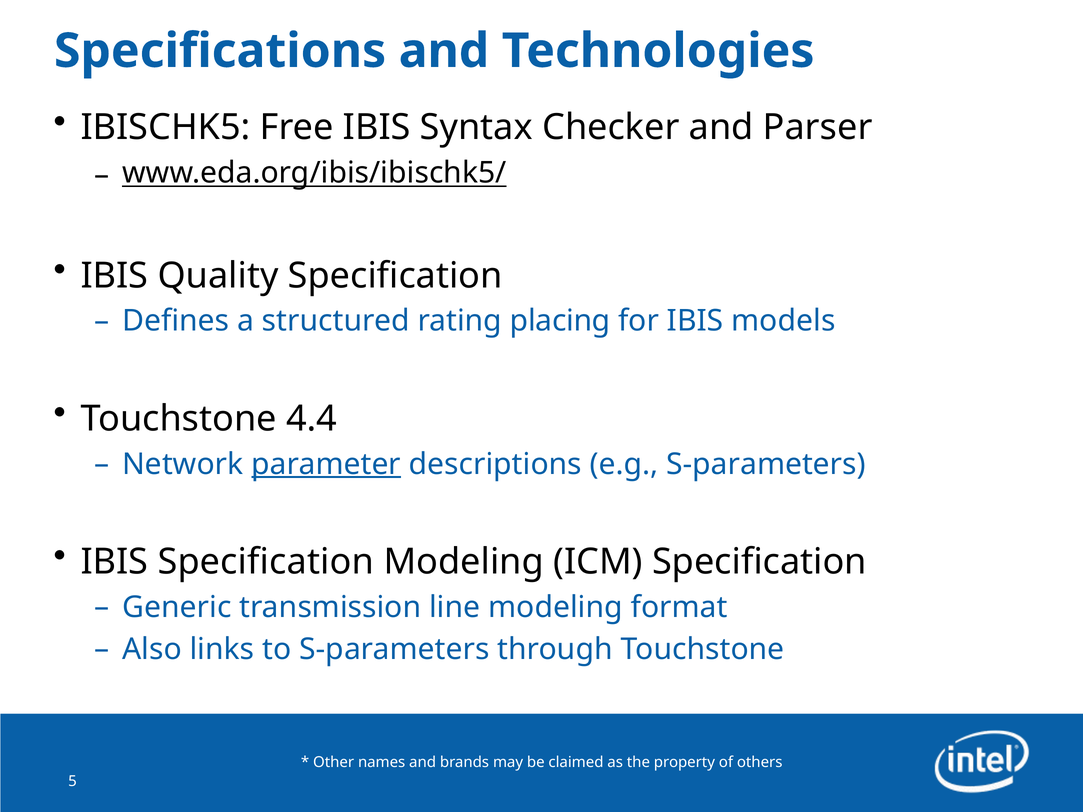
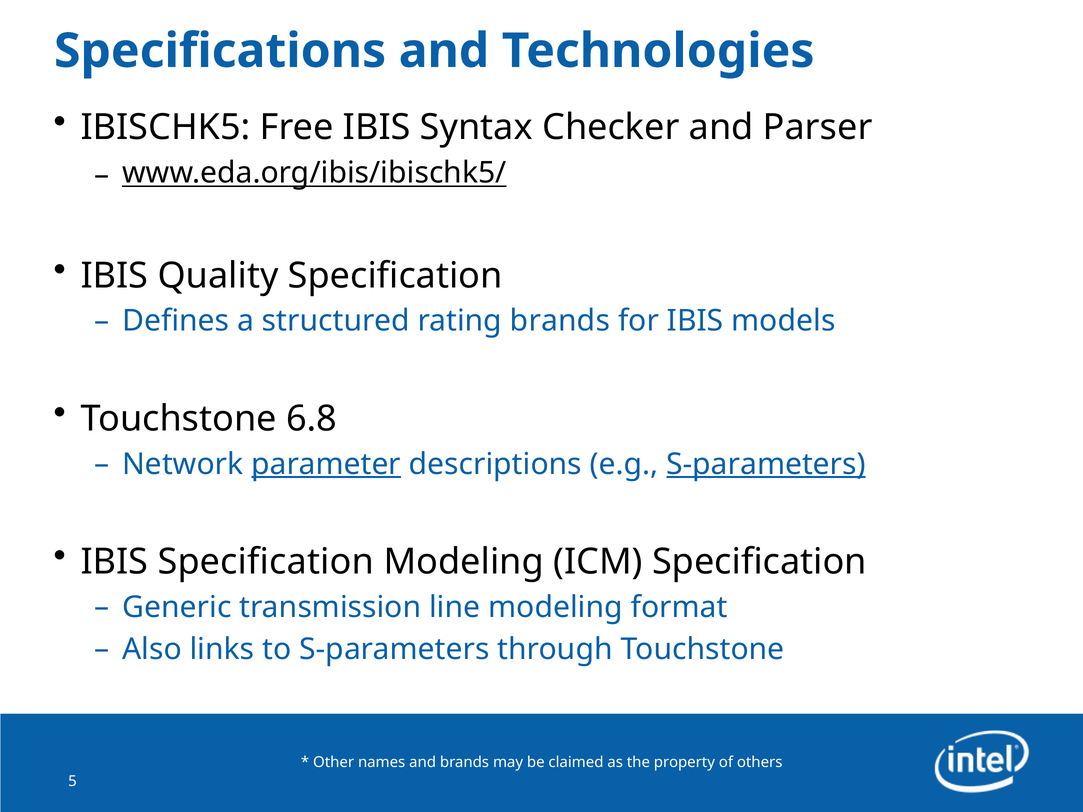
rating placing: placing -> brands (560, 321)
4.4: 4.4 -> 6.8 (312, 419)
S-parameters underline: none -> present (766, 464)
